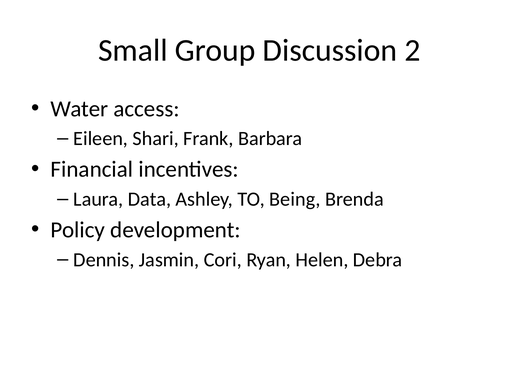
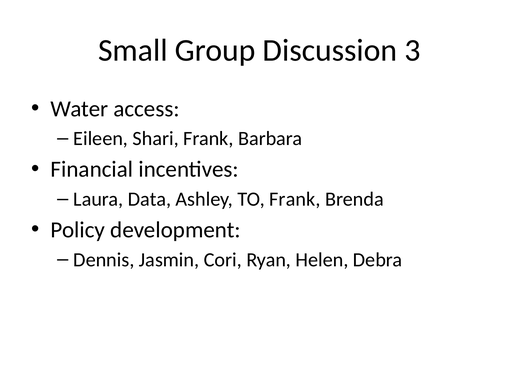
2: 2 -> 3 (412, 50)
TO Being: Being -> Frank (295, 199)
